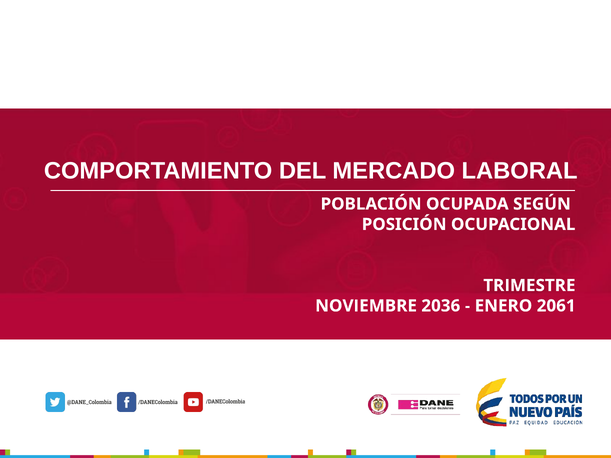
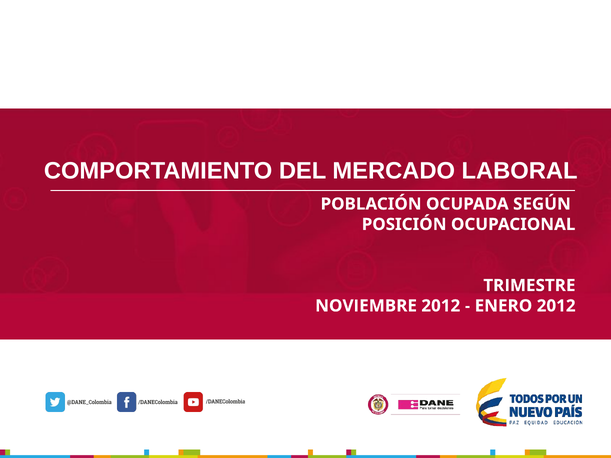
NOVIEMBRE 2036: 2036 -> 2012 (441, 306)
ENERO 2061: 2061 -> 2012 (556, 306)
